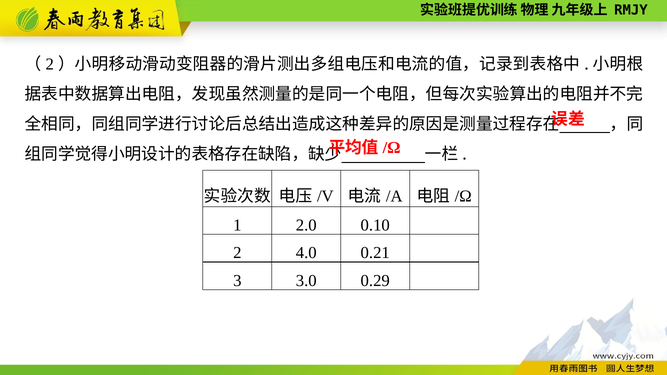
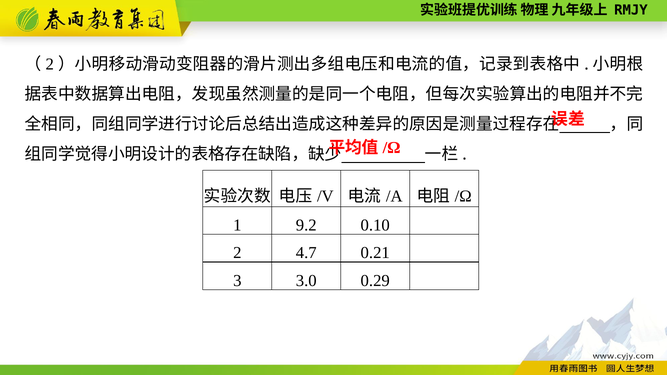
2.0: 2.0 -> 9.2 (306, 225)
4.0: 4.0 -> 4.7 (306, 253)
